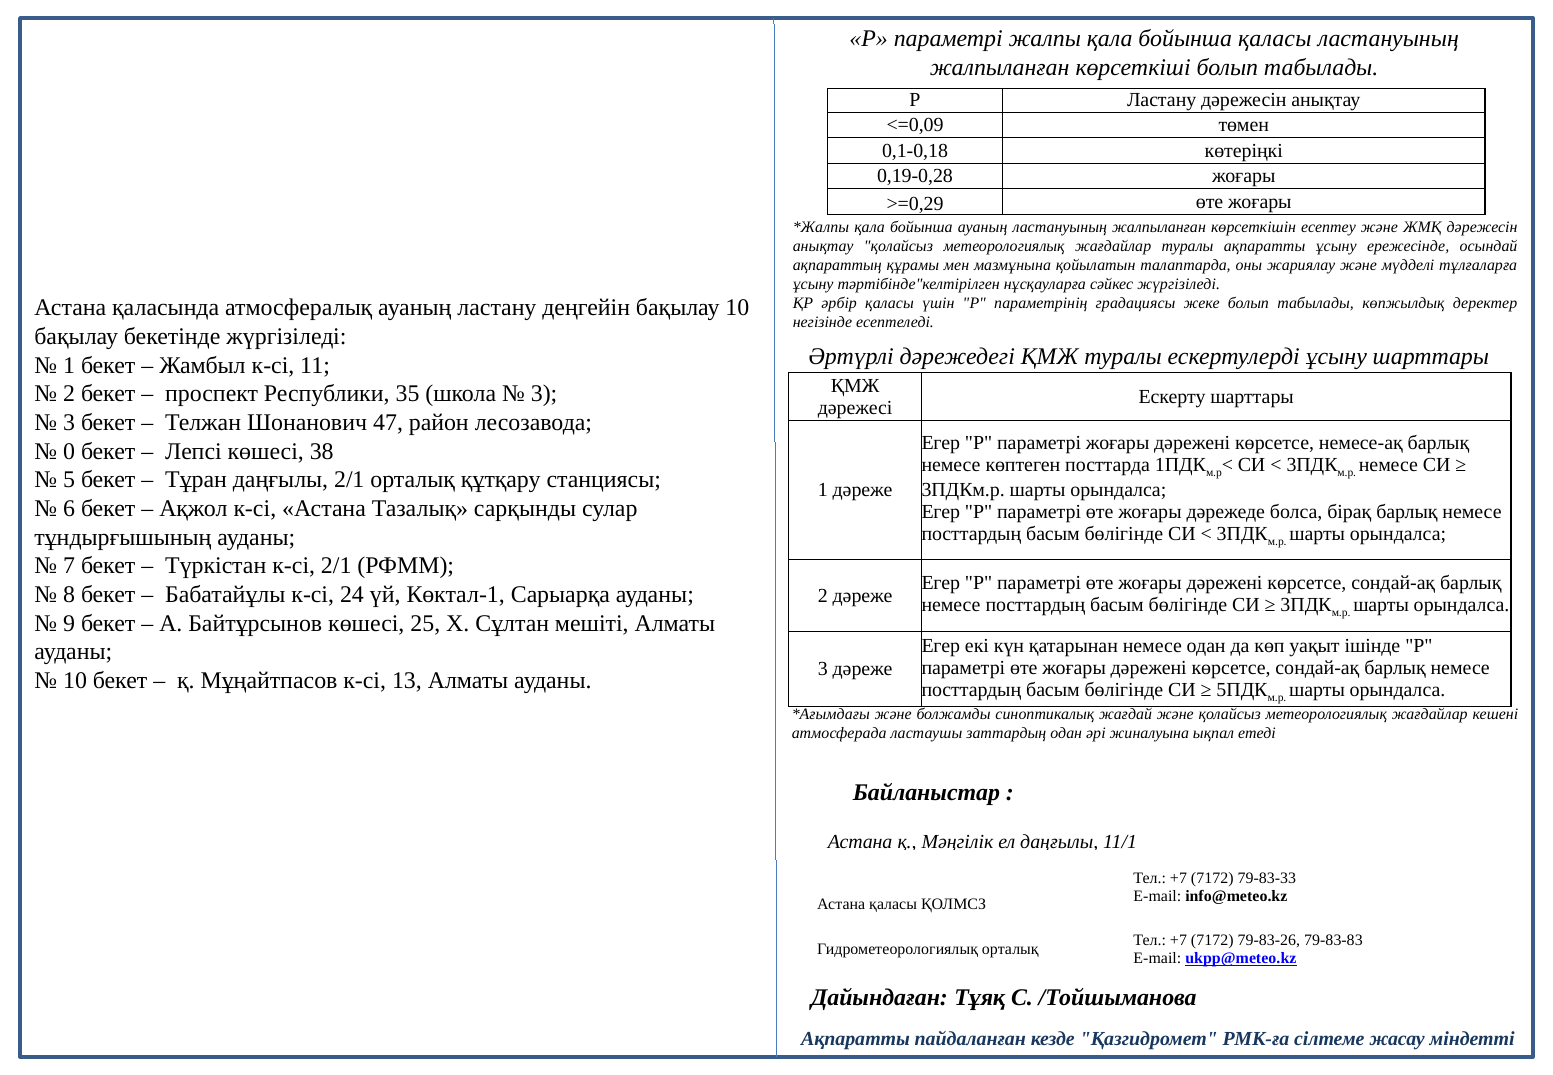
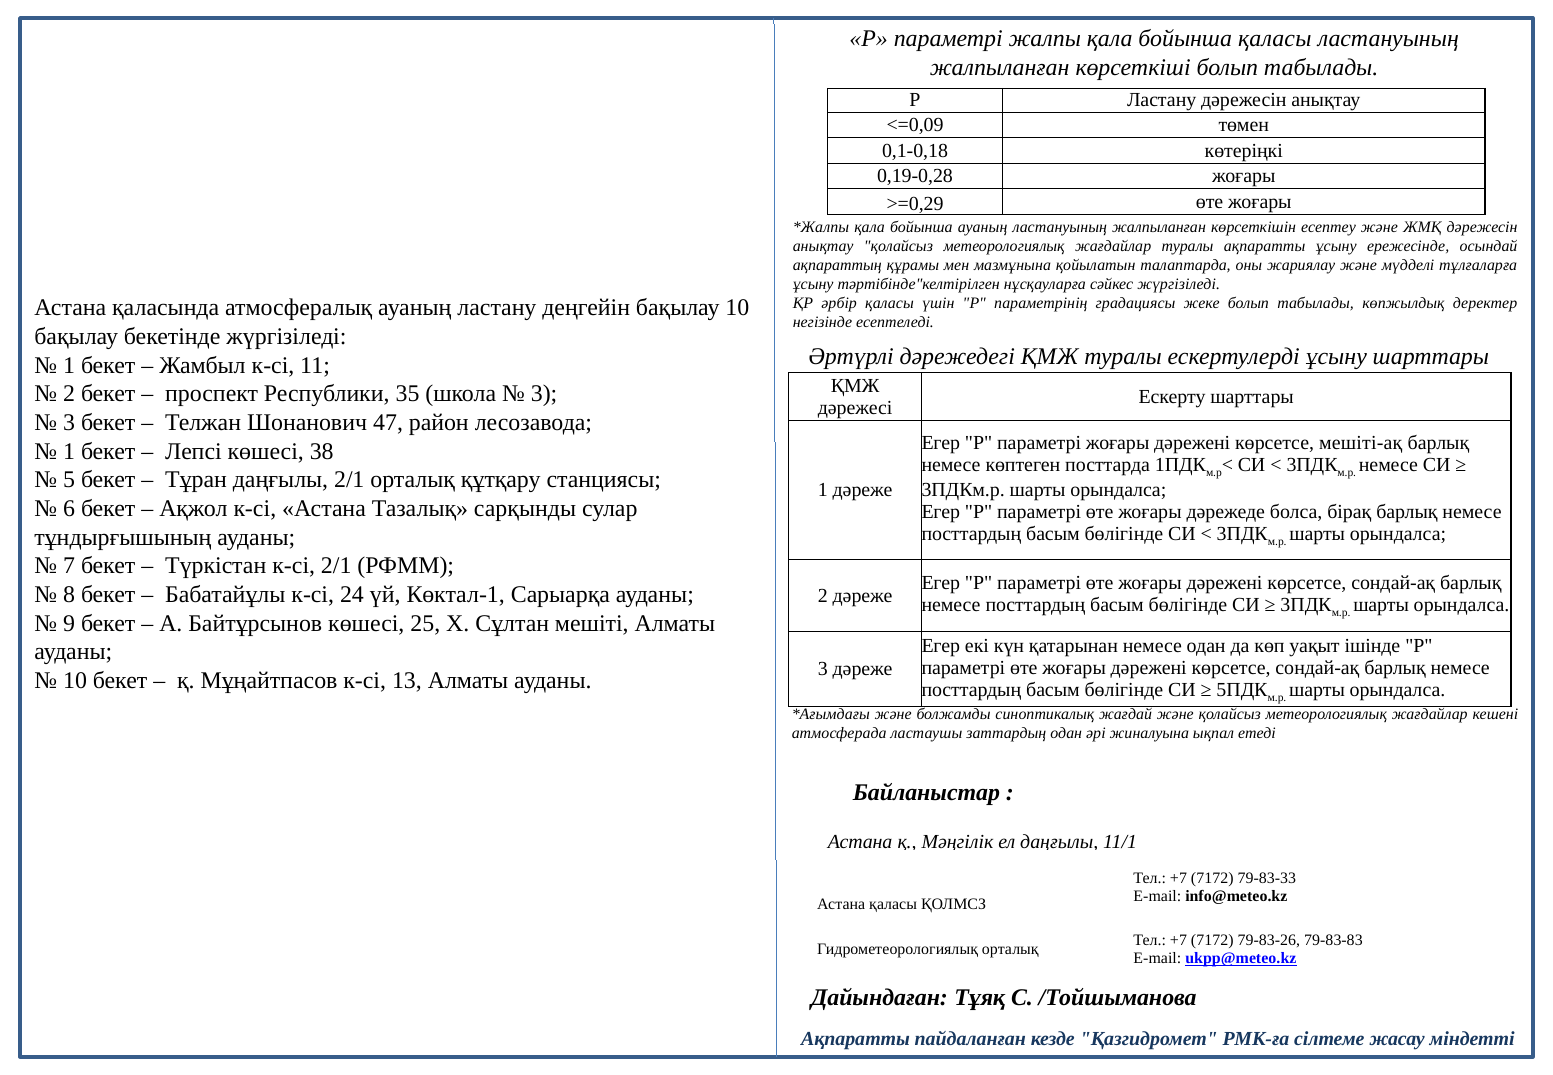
немесе-ақ: немесе-ақ -> мешіті-ақ (1361, 443)
0: 0 -> 1 (69, 451)
